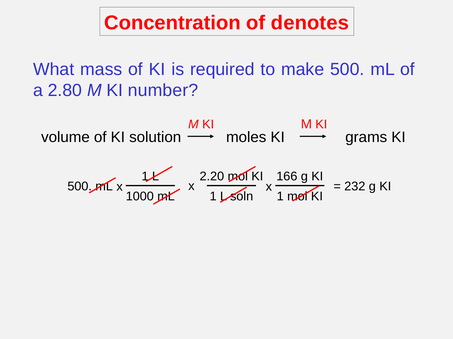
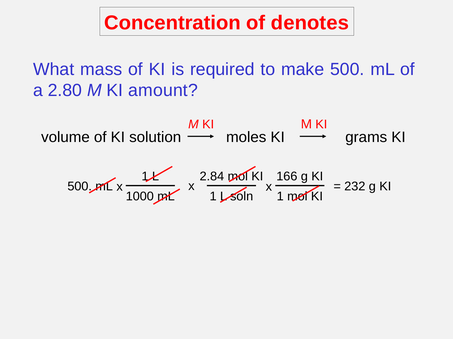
number: number -> amount (163, 91)
2.20: 2.20 -> 2.84 (212, 177)
